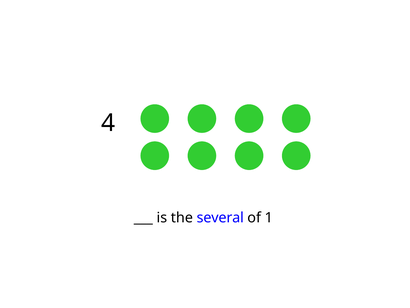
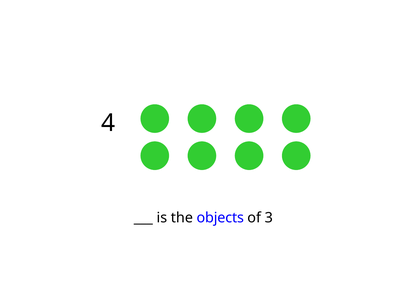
several: several -> objects (220, 217)
1: 1 -> 3 (269, 217)
